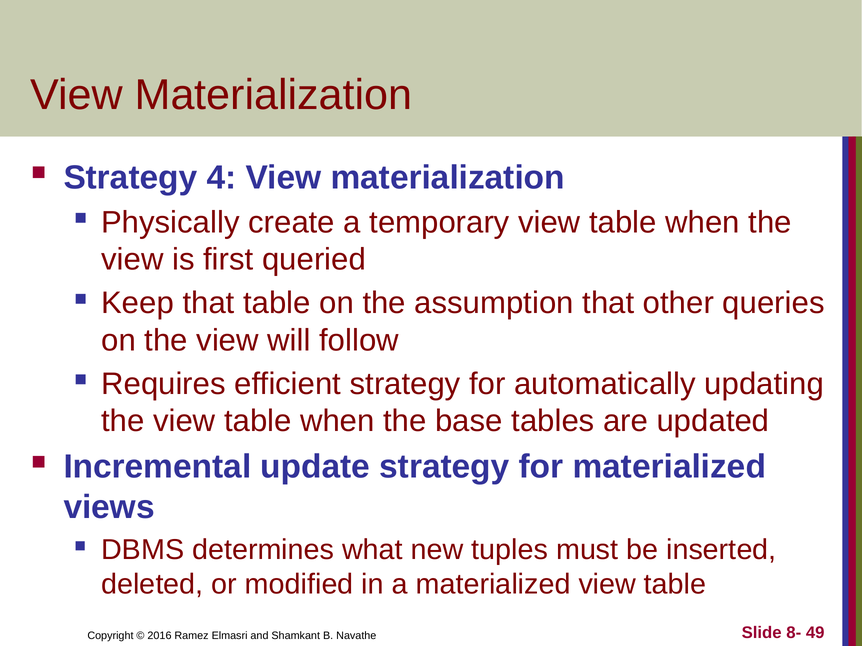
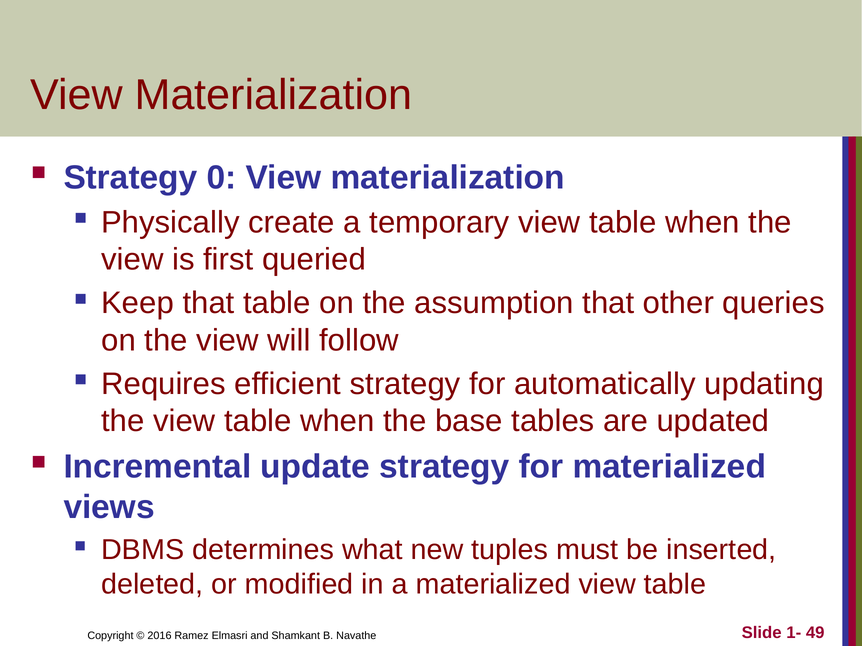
4: 4 -> 0 (222, 178)
8-: 8- -> 1- (794, 633)
